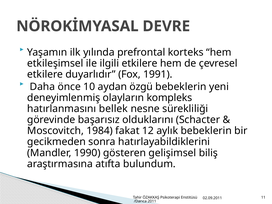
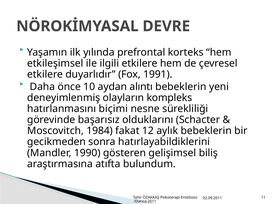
özgü: özgü -> alıntı (141, 87)
bellek: bellek -> biçimi (113, 109)
